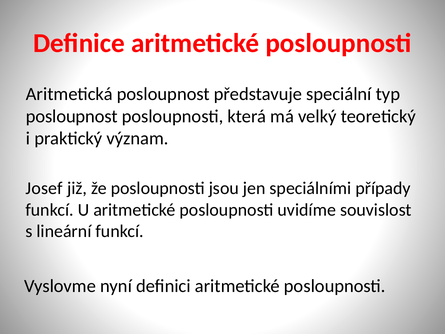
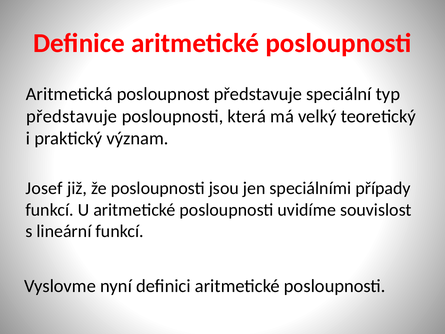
posloupnost: posloupnost -> představuje (72, 116)
